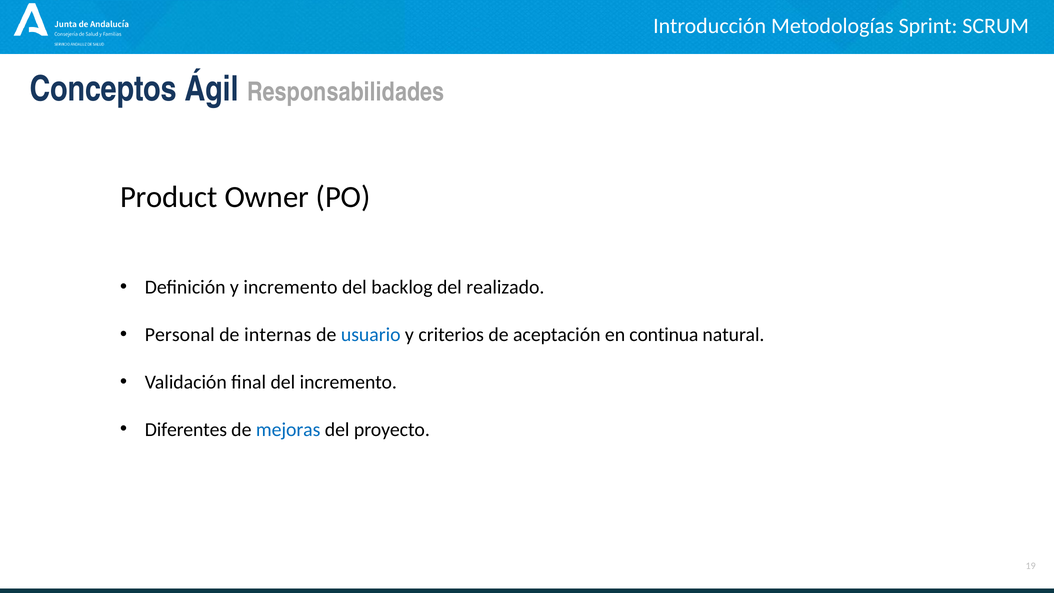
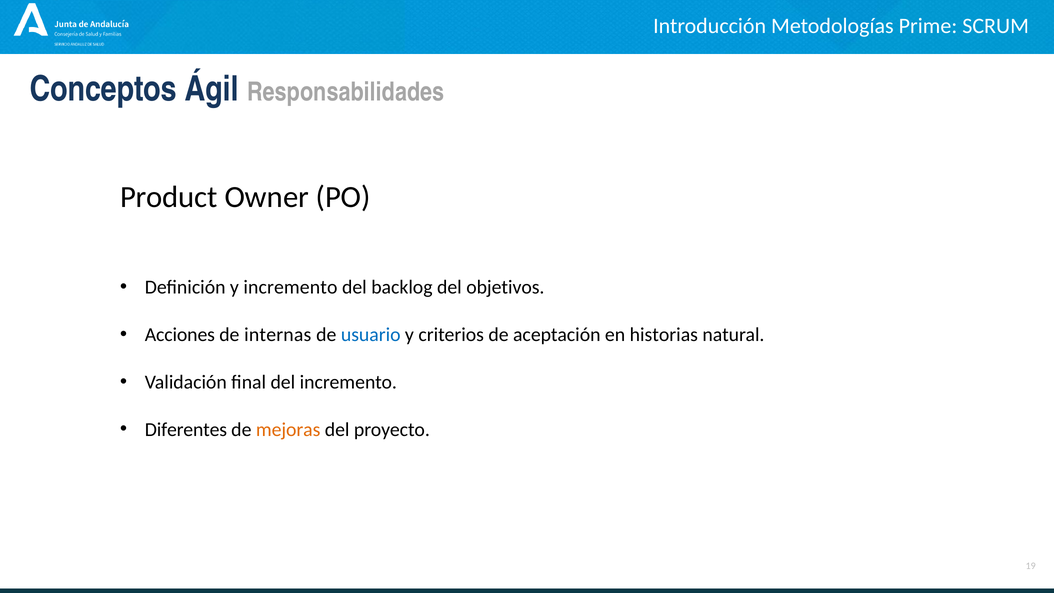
Sprint: Sprint -> Prime (928, 26)
realizado: realizado -> objetivos (505, 287)
Personal: Personal -> Acciones (180, 335)
continua: continua -> historias (664, 335)
mejoras colour: blue -> orange (288, 429)
